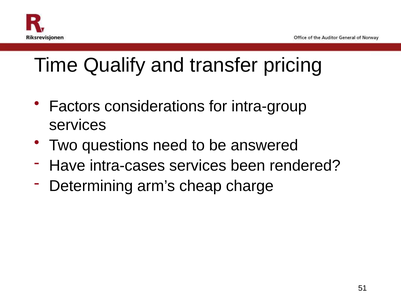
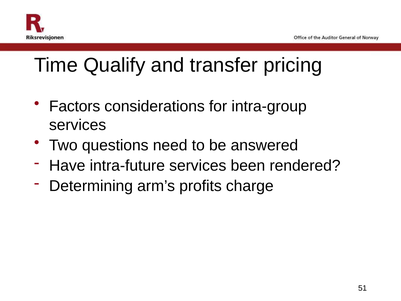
intra-cases: intra-cases -> intra-future (127, 165)
cheap: cheap -> profits (200, 186)
